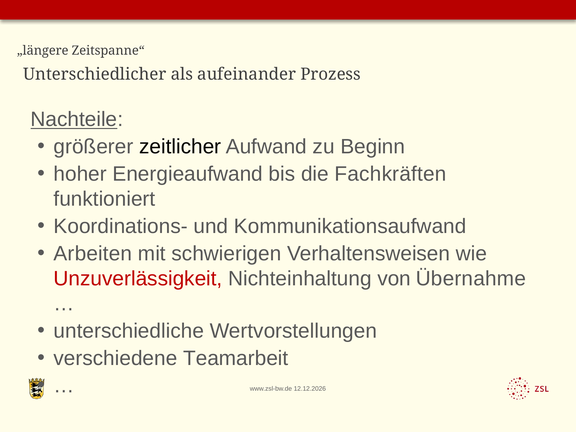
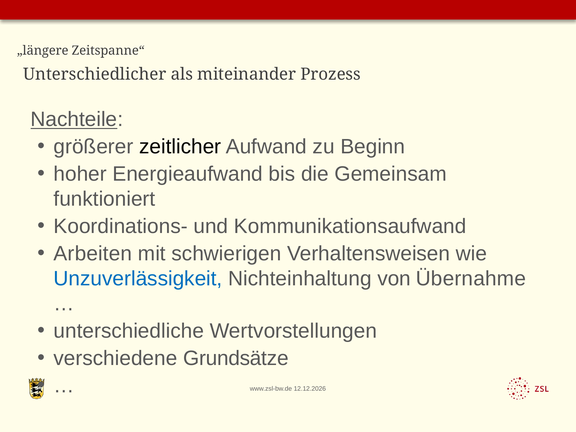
aufeinander: aufeinander -> miteinander (247, 74)
Fachkräften: Fachkräften -> Gemeinsam (391, 174)
Unzuverlässigkeit colour: red -> blue (138, 279)
Teamarbeit: Teamarbeit -> Grundsätze (236, 358)
